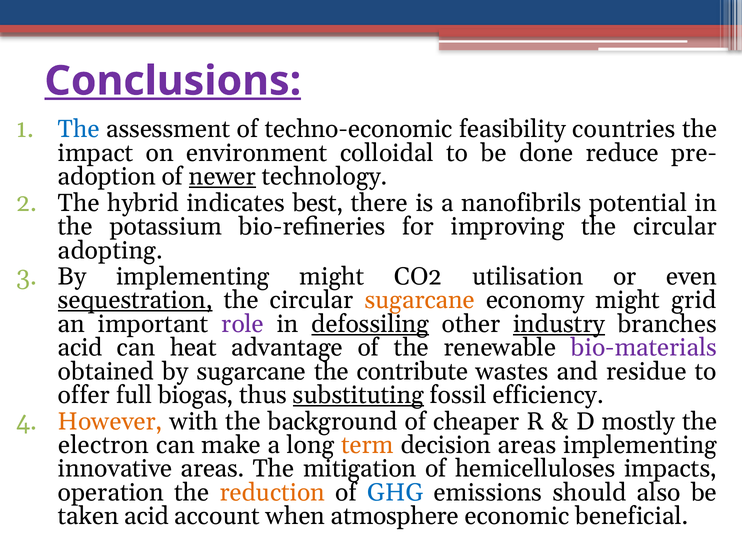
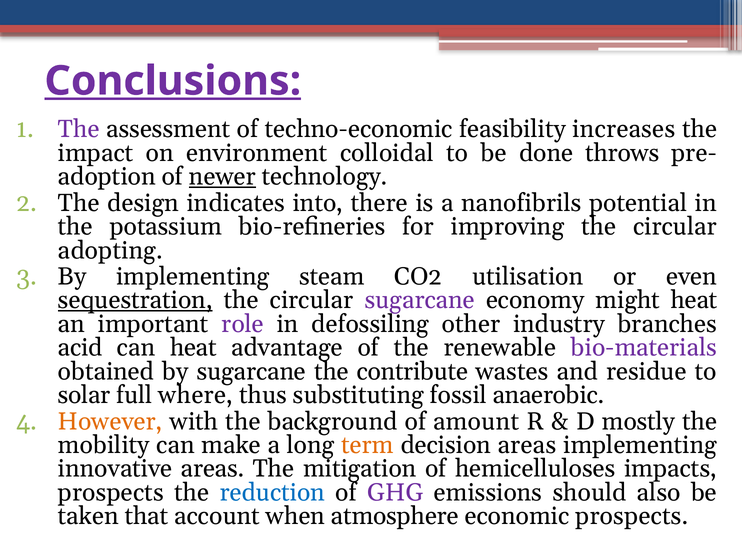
The colour: blue -> purple (79, 129)
countries: countries -> increases (624, 129)
reduce: reduce -> throws (622, 153)
hybrid: hybrid -> design (143, 203)
best: best -> into (318, 203)
implementing might: might -> steam (332, 277)
sugarcane colour: orange -> purple (420, 301)
might grid: grid -> heat (694, 301)
defossiling underline: present -> none (370, 324)
industry underline: present -> none (559, 324)
offer: offer -> solar (84, 396)
biogas: biogas -> where (196, 396)
substituting underline: present -> none (358, 396)
efficiency: efficiency -> anaerobic (548, 396)
cheaper: cheaper -> amount (476, 422)
electron: electron -> mobility (104, 445)
operation: operation -> prospects (111, 493)
reduction colour: orange -> blue (272, 493)
GHG colour: blue -> purple (395, 493)
taken acid: acid -> that (147, 517)
economic beneficial: beneficial -> prospects (632, 517)
